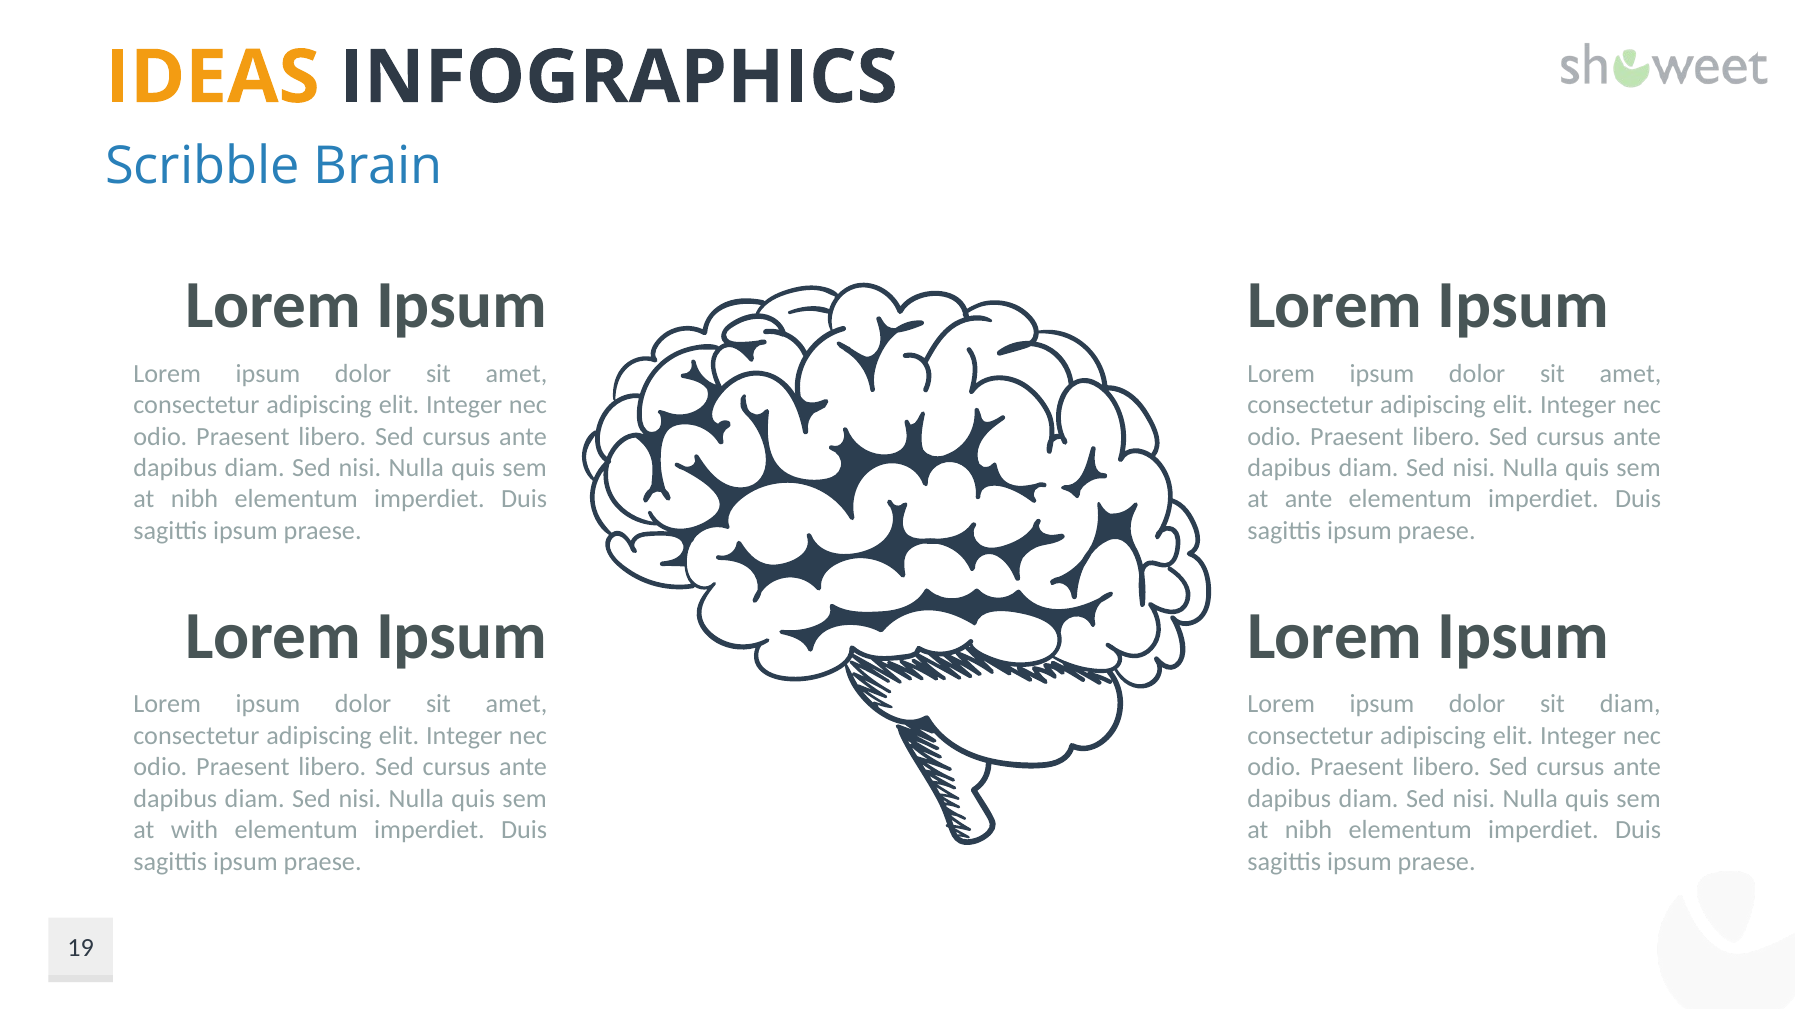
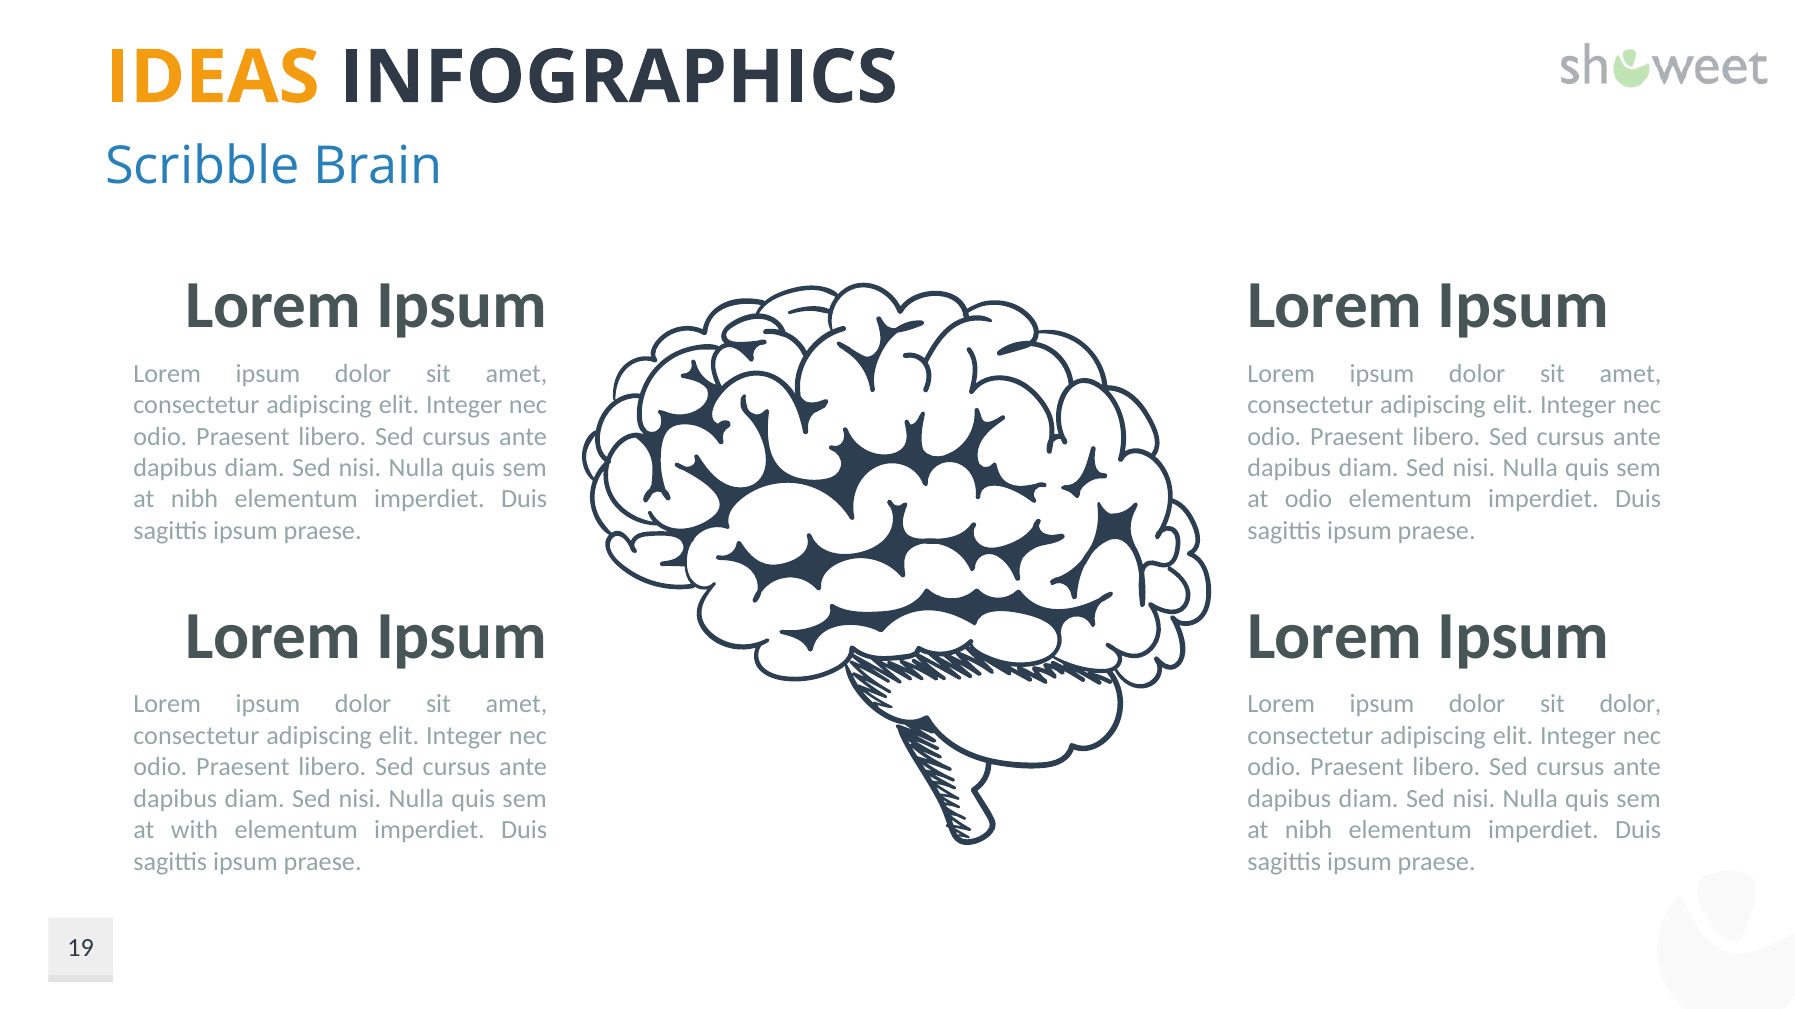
at ante: ante -> odio (1308, 500)
sit diam: diam -> dolor (1631, 705)
